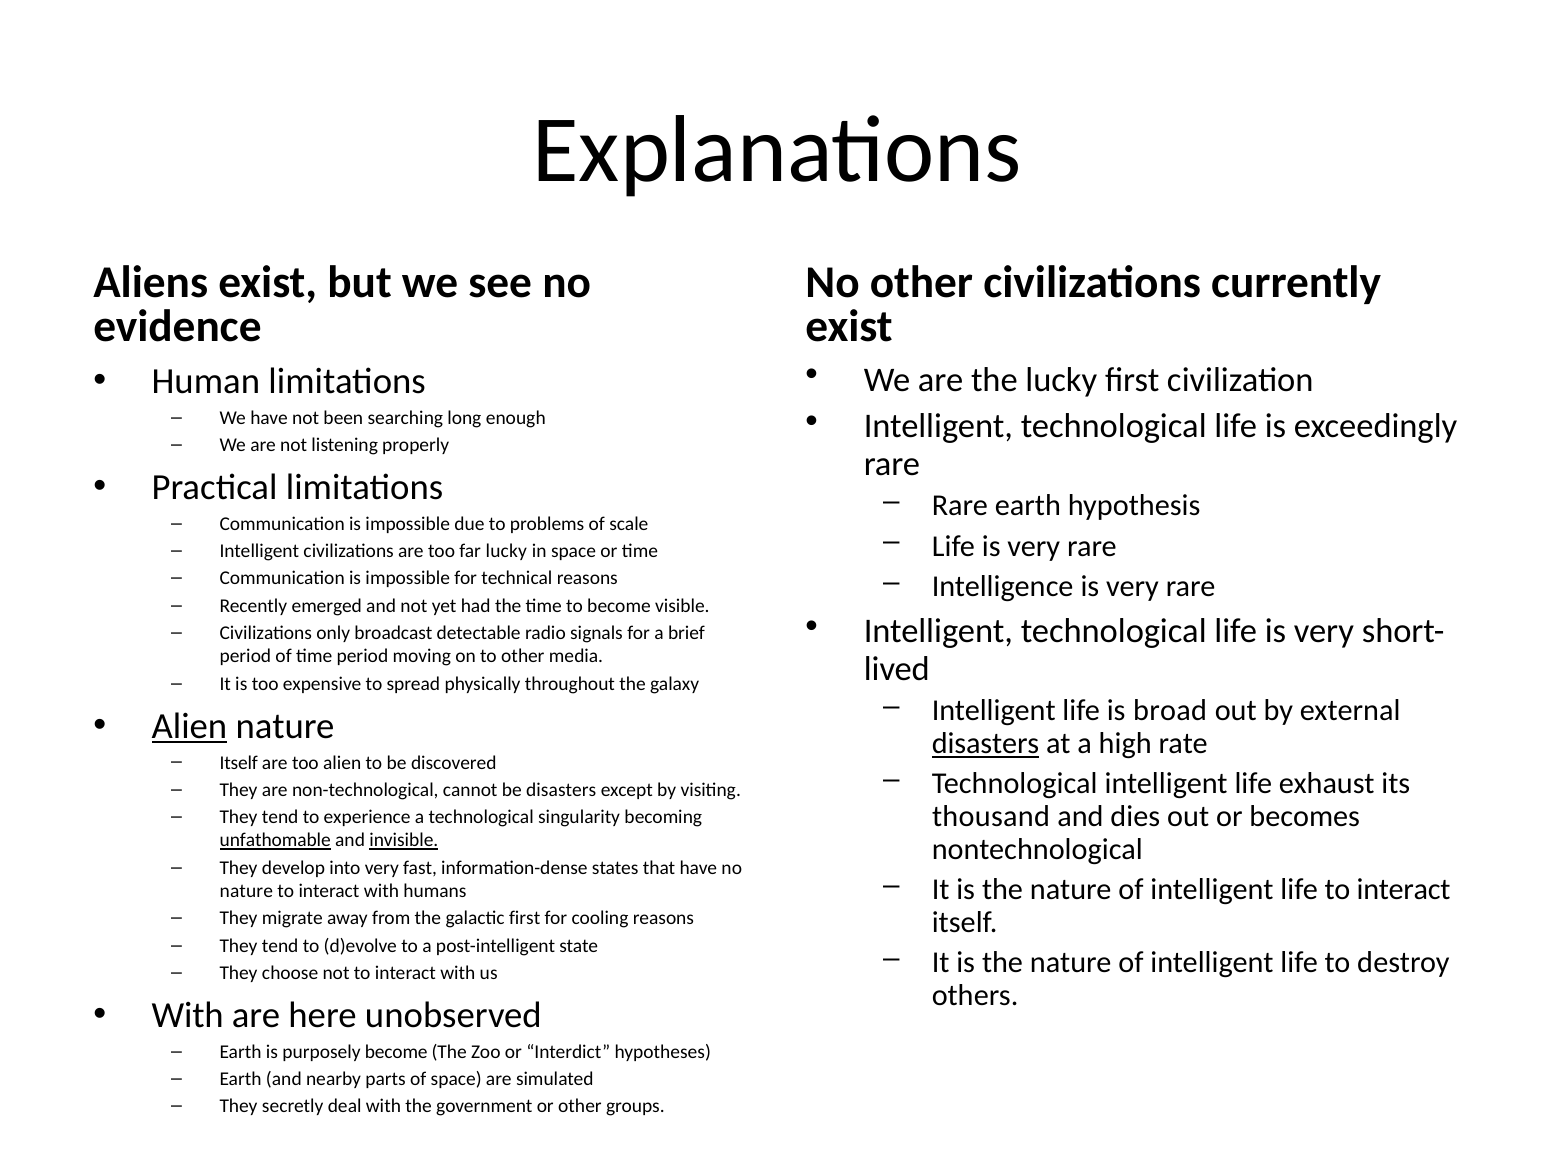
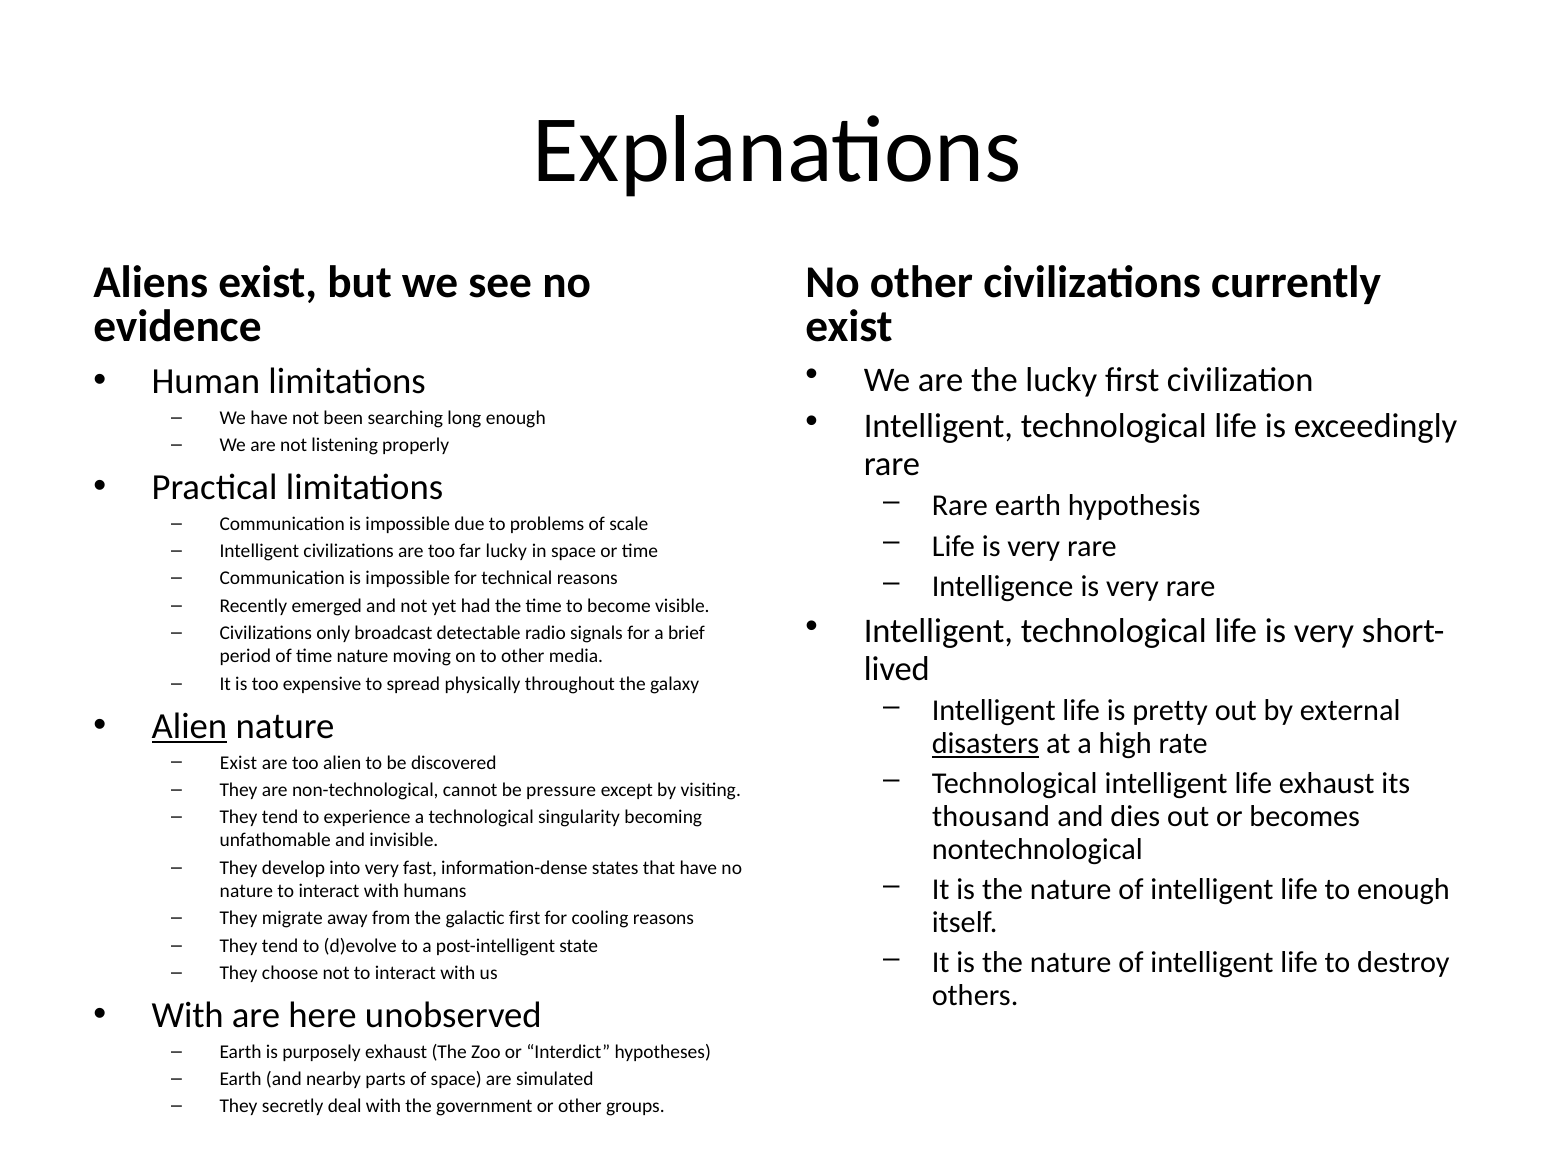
time period: period -> nature (362, 657)
broad: broad -> pretty (1170, 711)
Itself: Itself -> Exist (238, 763)
be disasters: disasters -> pressure (561, 790)
unfathomable underline: present -> none (275, 841)
invisible underline: present -> none (404, 841)
life to interact: interact -> enough (1403, 890)
purposely become: become -> exhaust (396, 1052)
